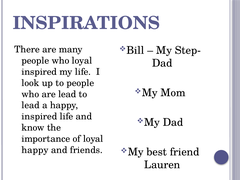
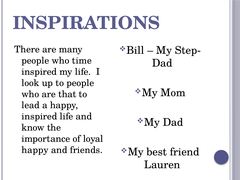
who loyal: loyal -> time (82, 61)
are lead: lead -> that (67, 94)
